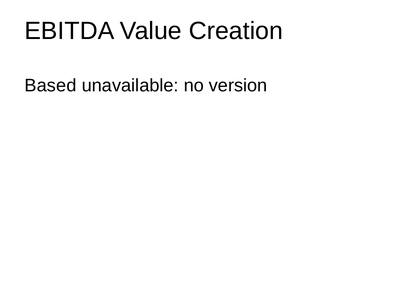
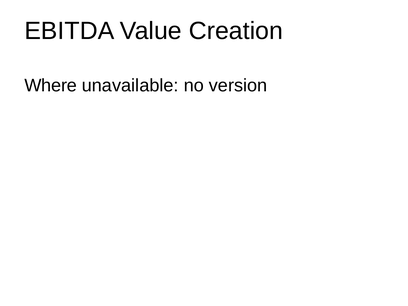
Based: Based -> Where (51, 86)
